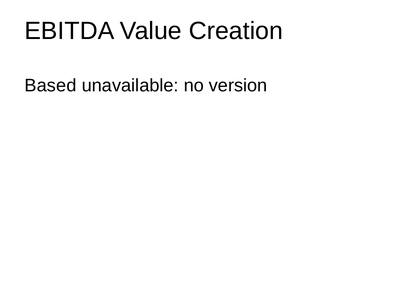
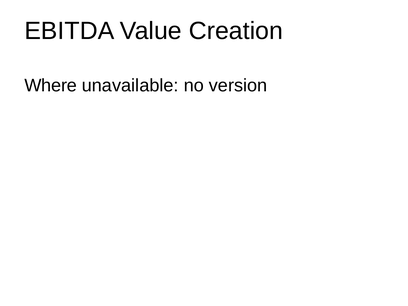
Based: Based -> Where (51, 86)
